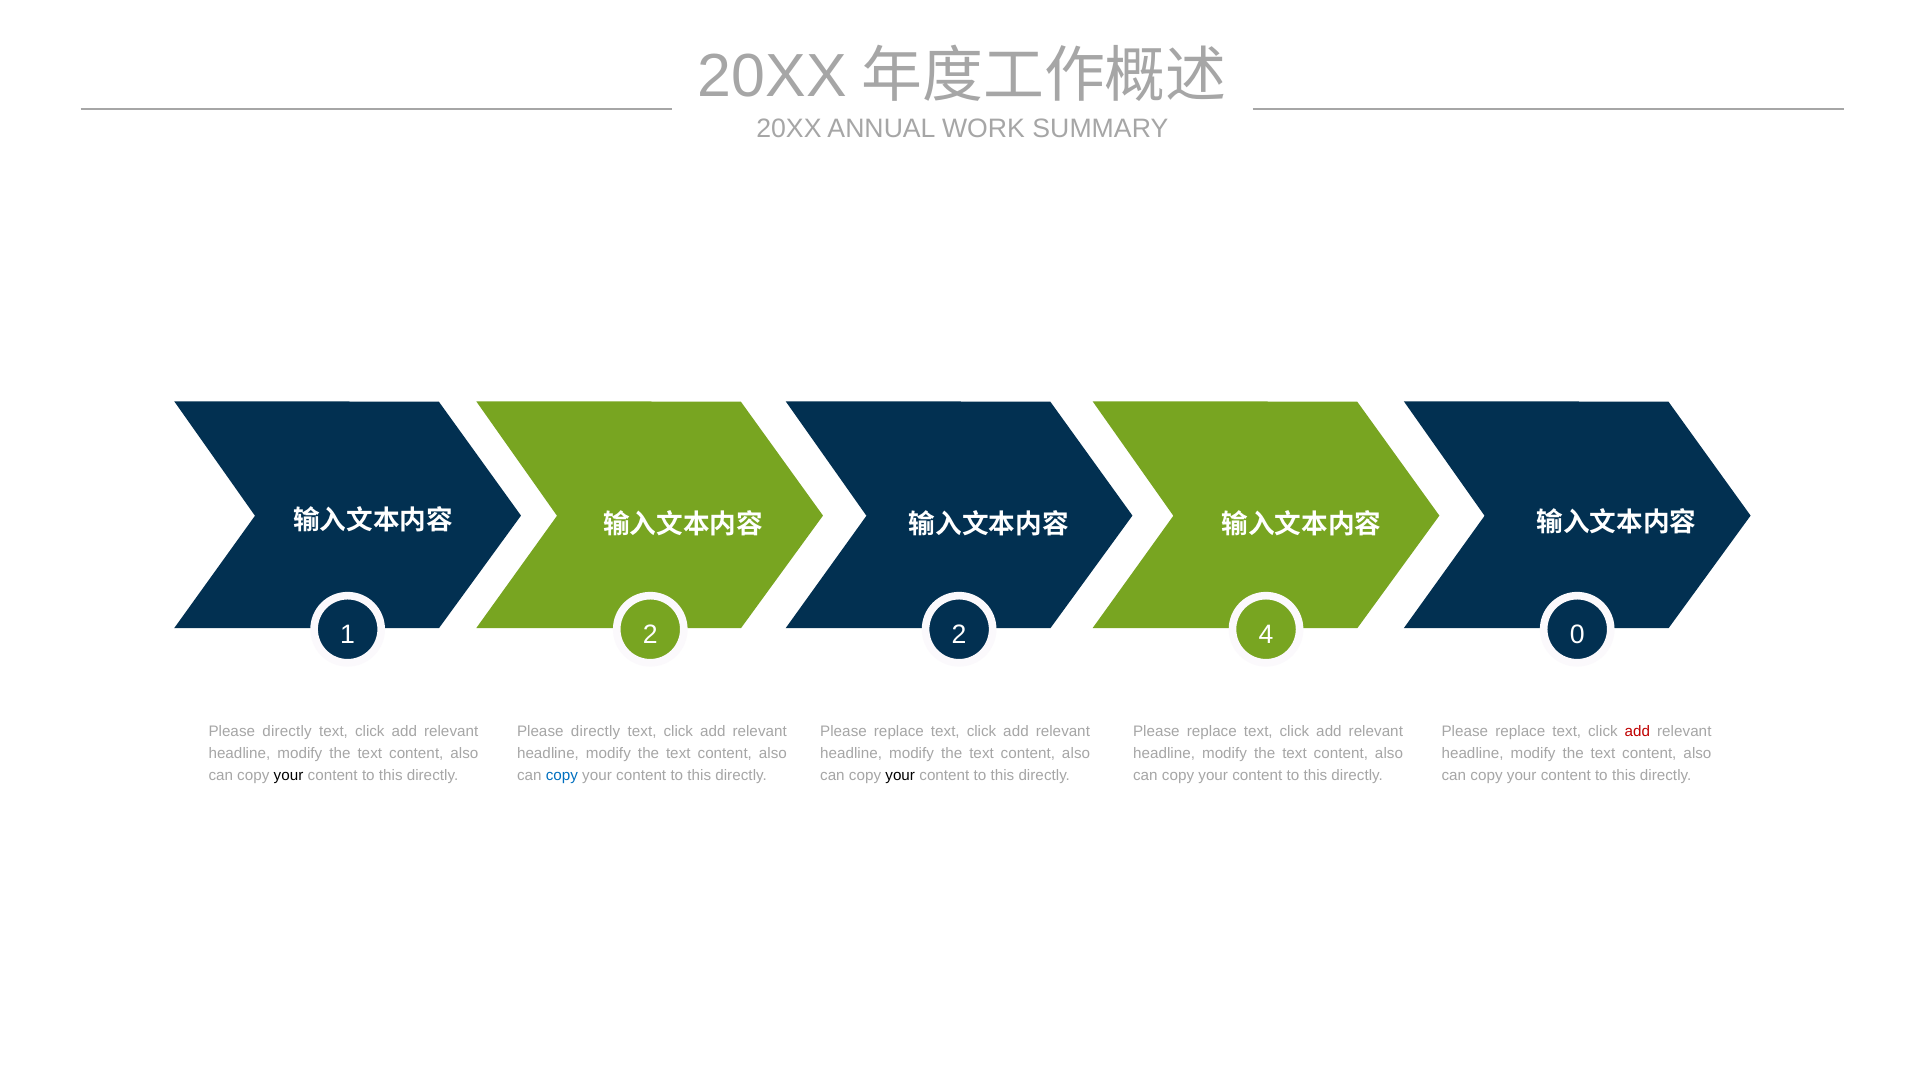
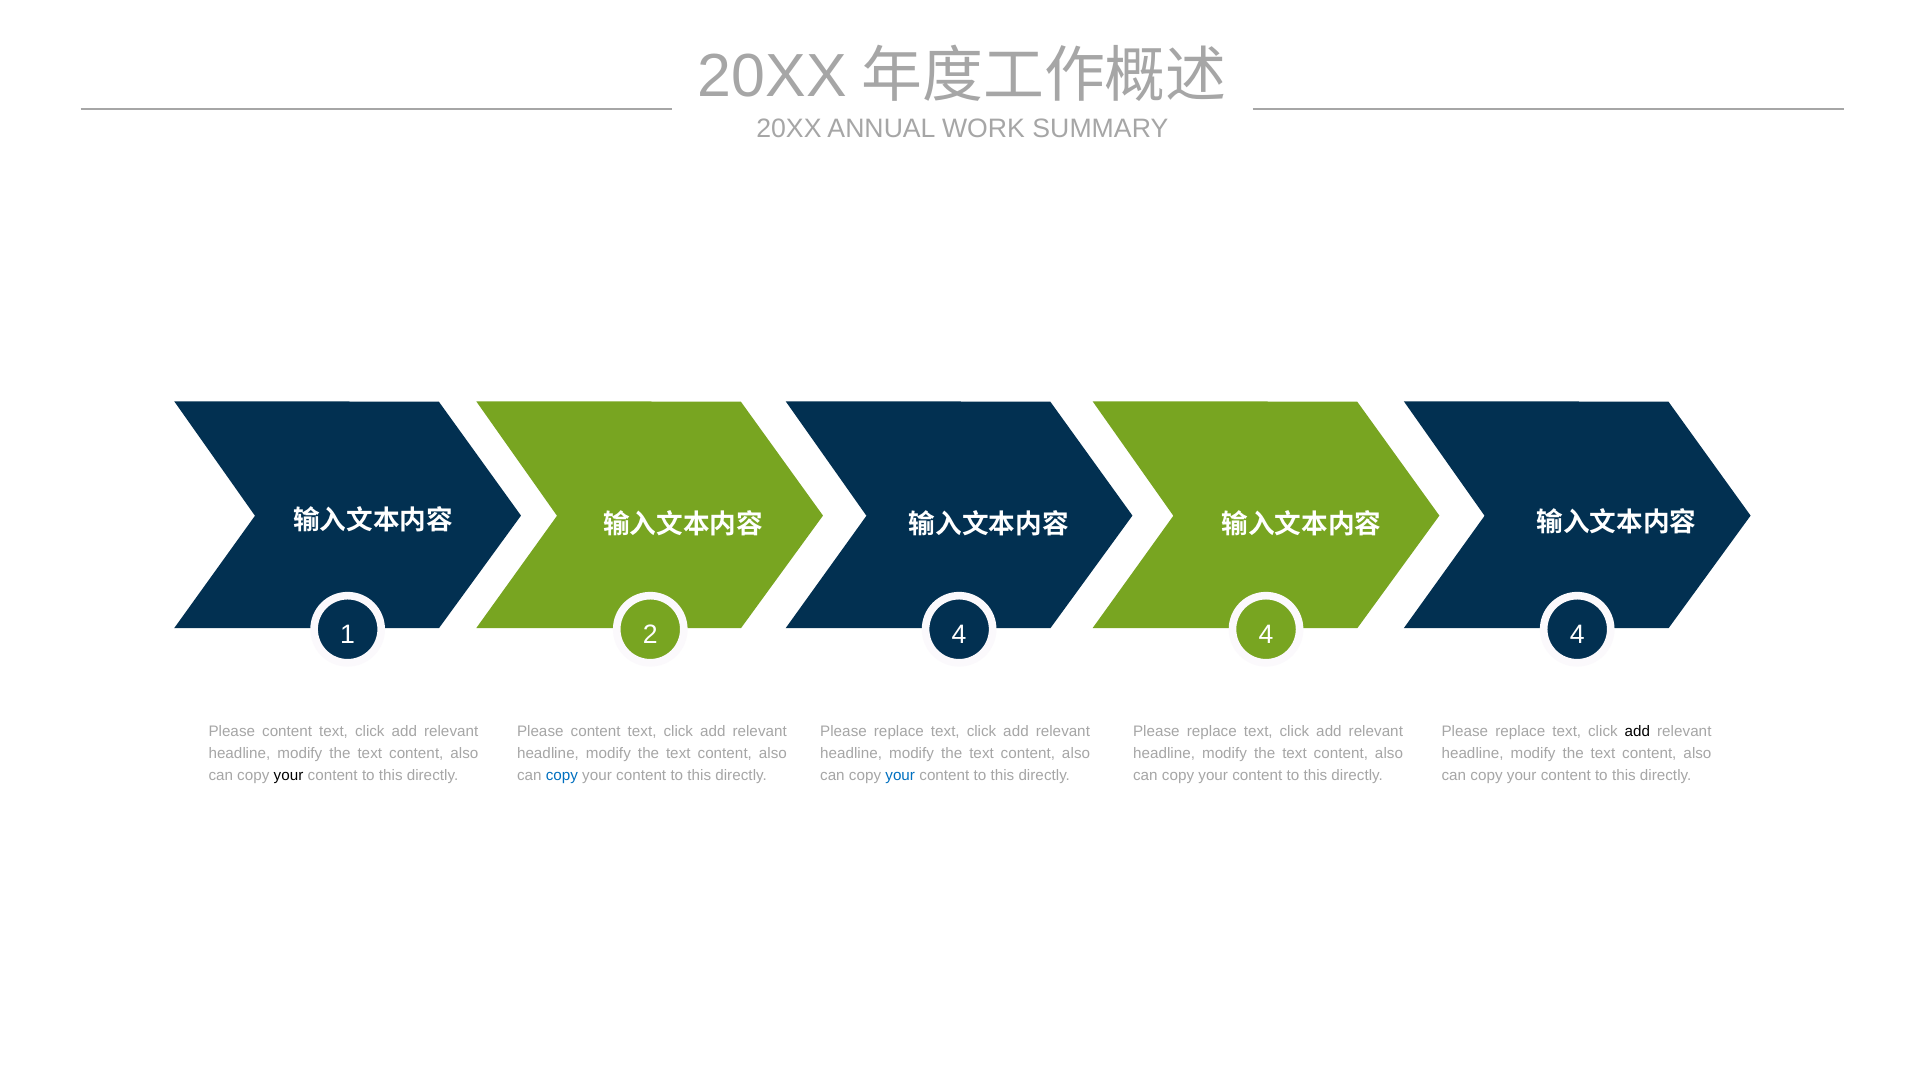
2 2: 2 -> 4 (959, 634)
0: 0 -> 4 (1577, 634)
directly: directly -> content (287, 731)
directly: directly -> content (596, 731)
add colour: red -> black (1637, 731)
your colour: black -> blue (900, 775)
